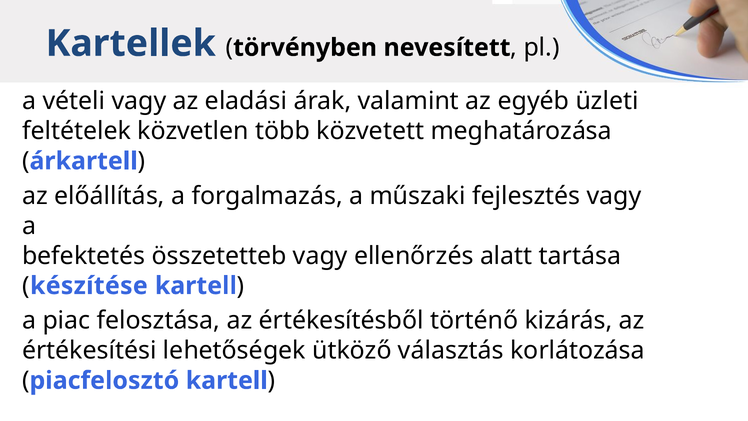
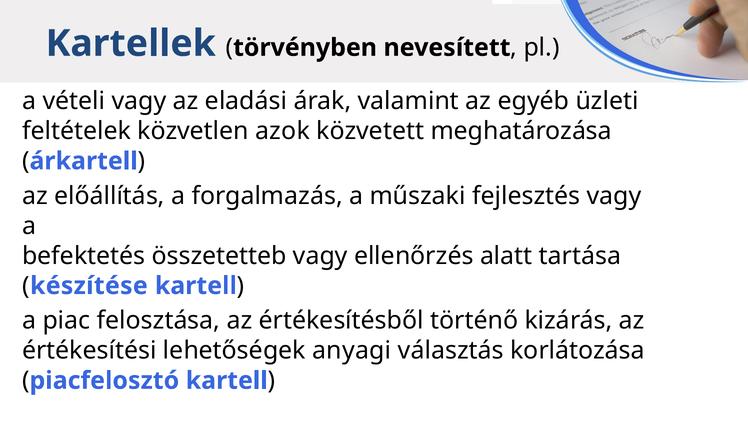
több: több -> azok (283, 131)
ütköző: ütköző -> anyagi (352, 350)
